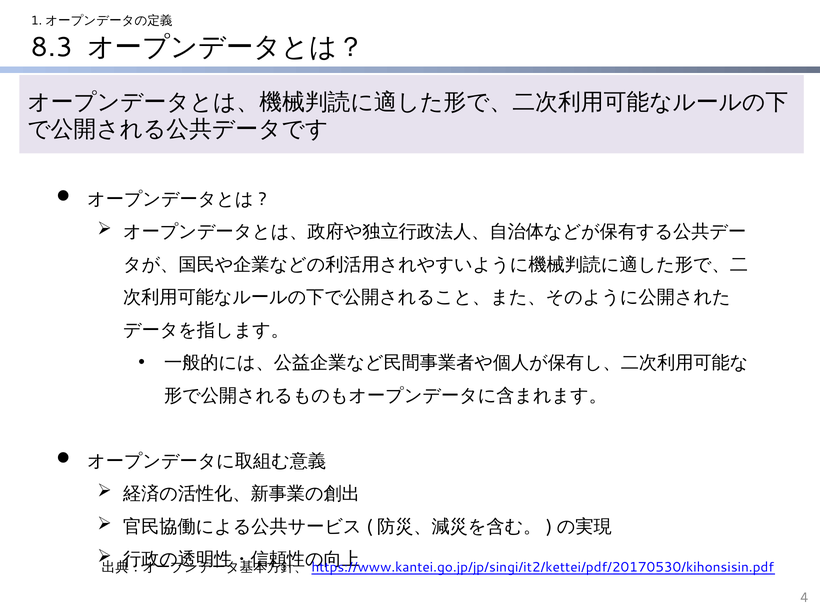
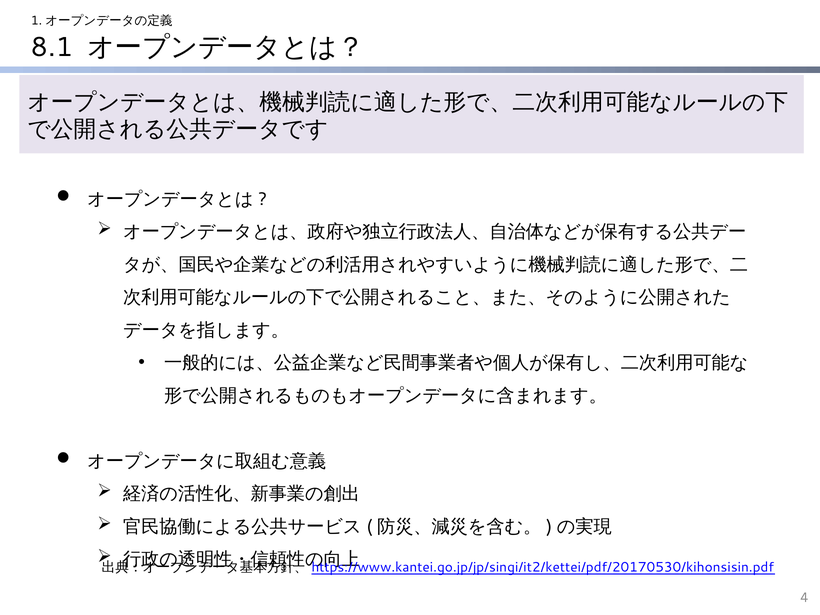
8.3: 8.3 -> 8.1 (52, 47)
